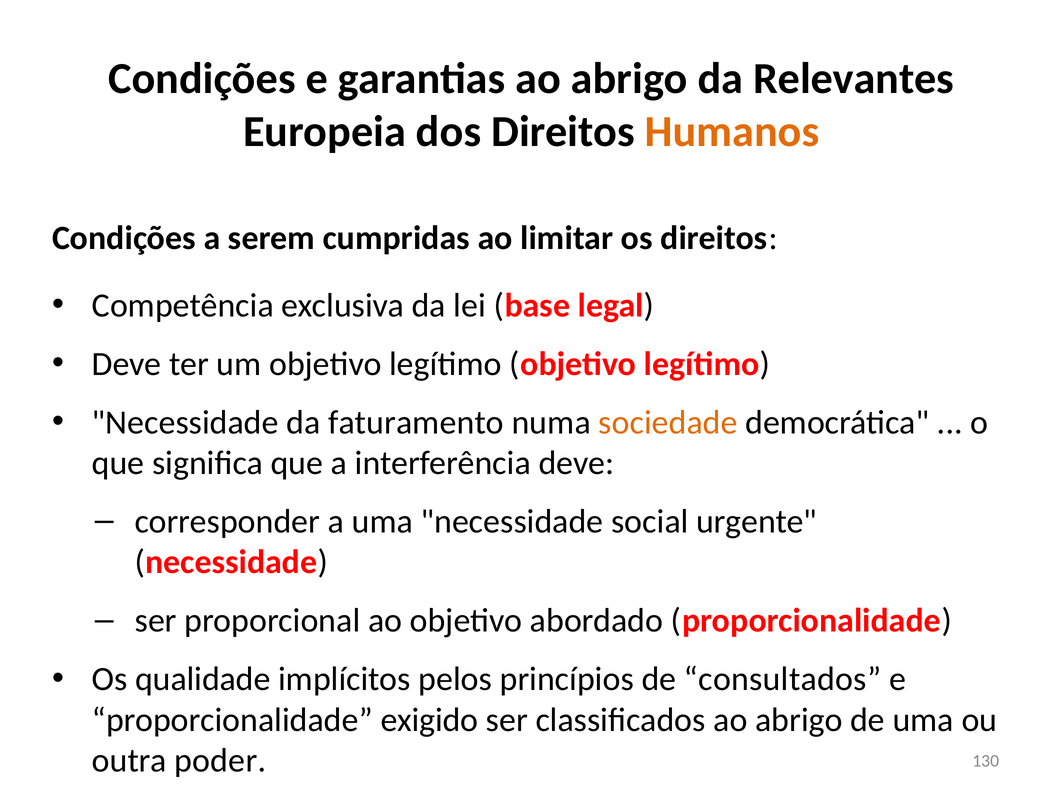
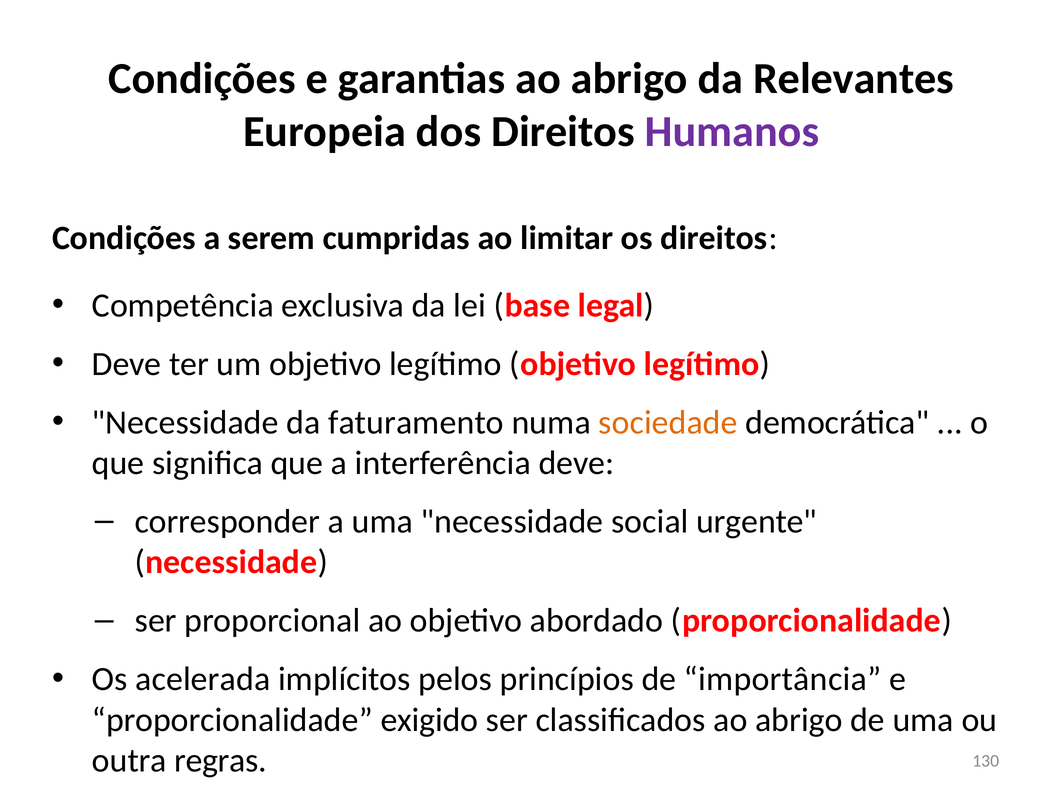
Humanos colour: orange -> purple (732, 132)
qualidade: qualidade -> acelerada (203, 679)
consultados: consultados -> importância (783, 679)
poder: poder -> regras (220, 761)
